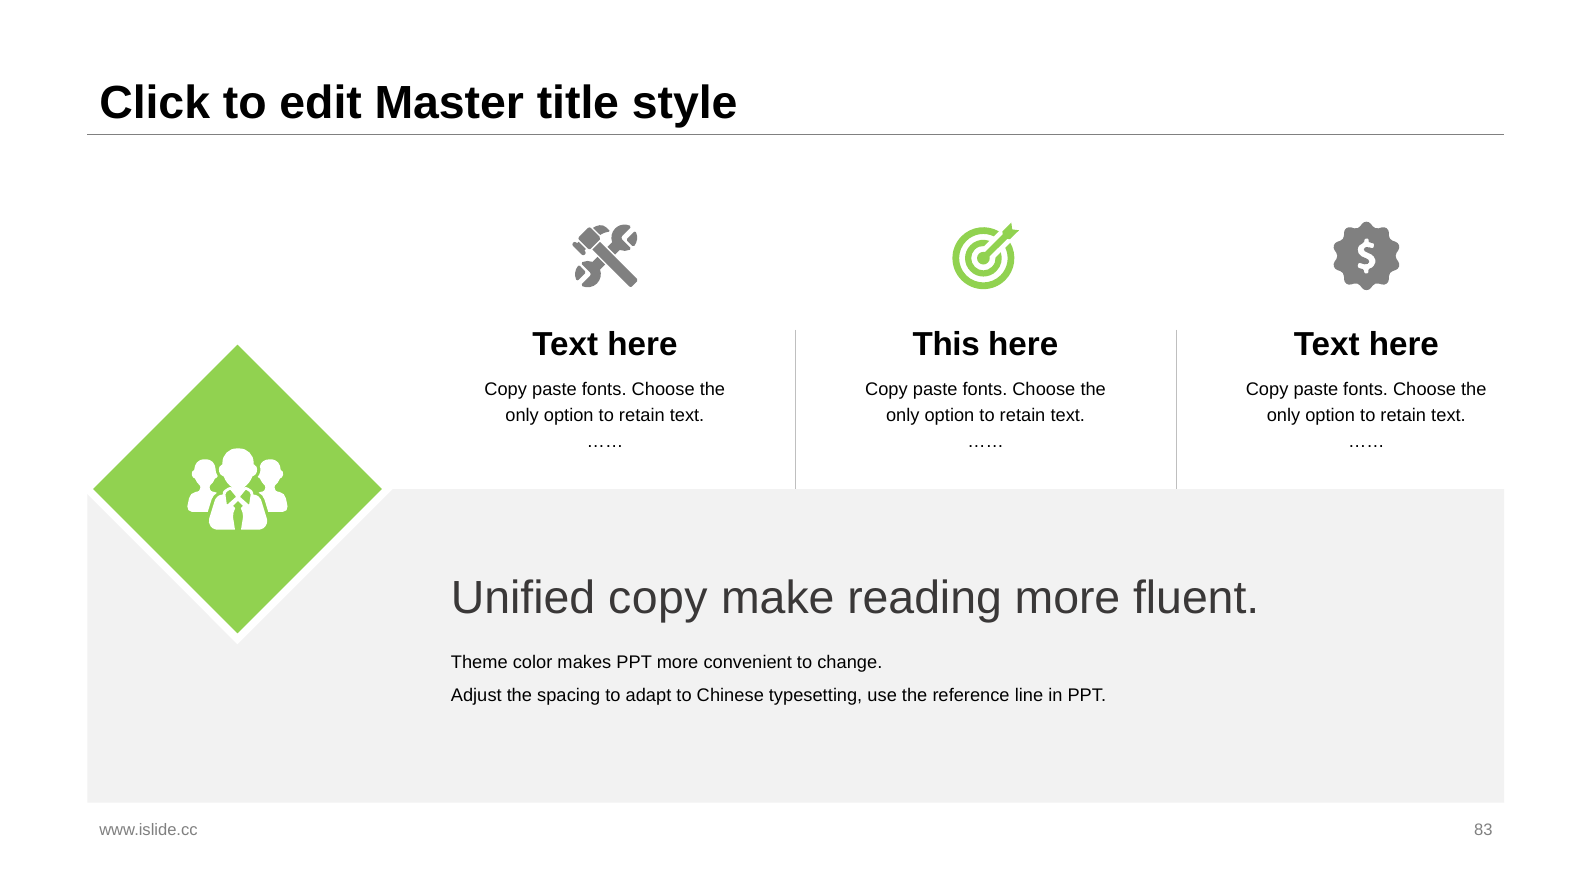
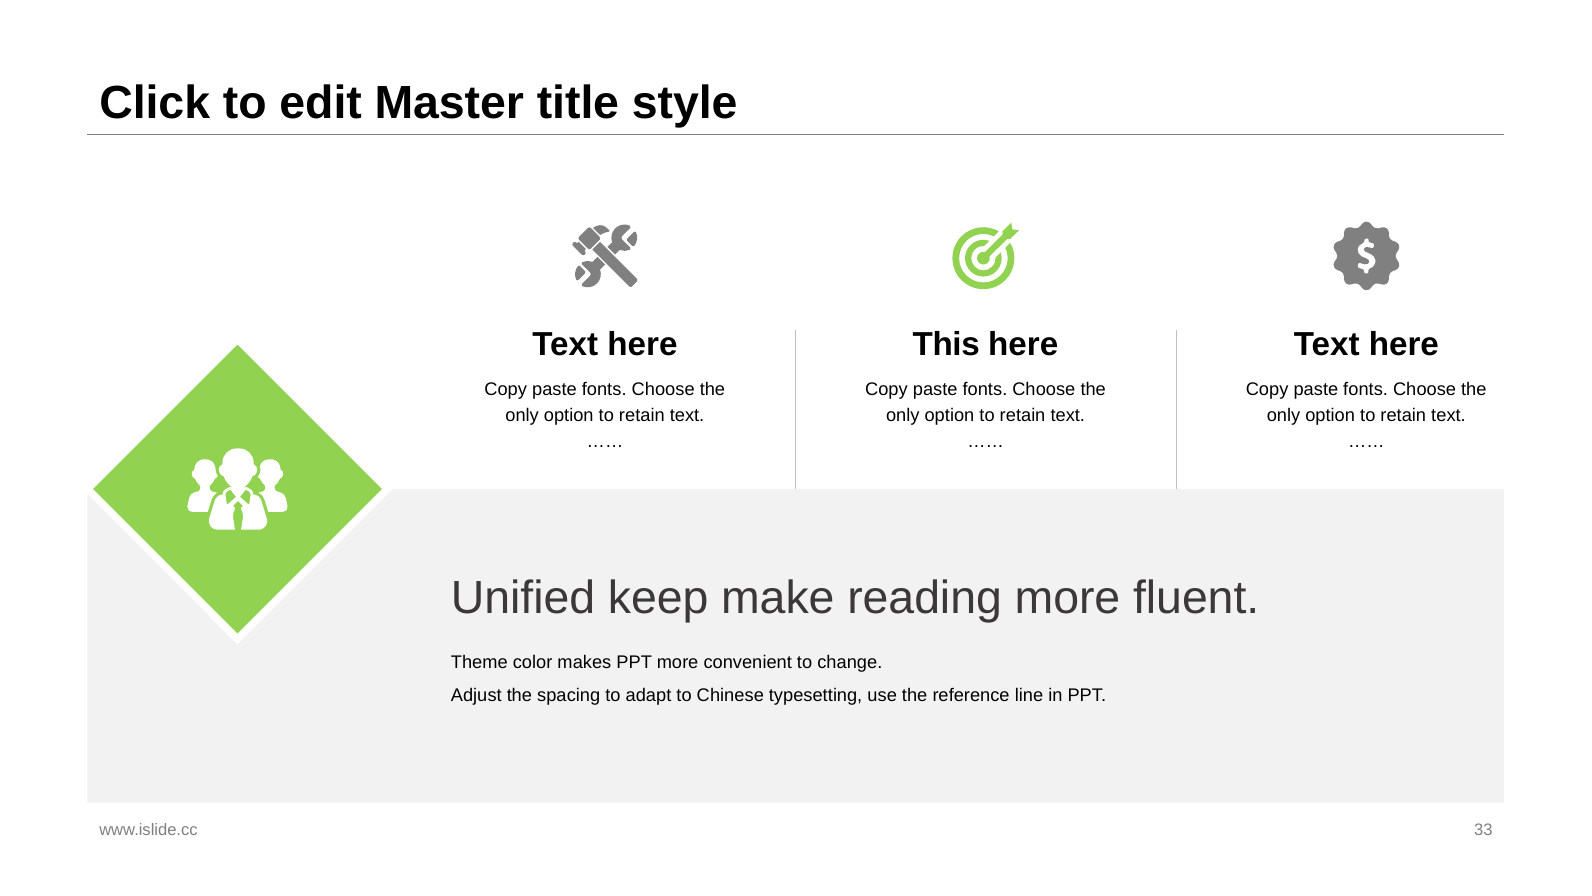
Unified copy: copy -> keep (658, 598)
83: 83 -> 33 (1483, 829)
